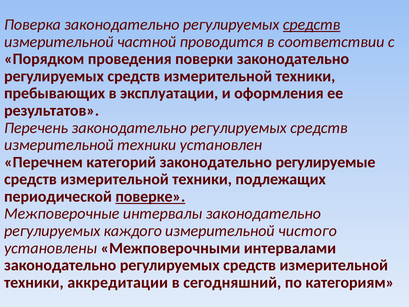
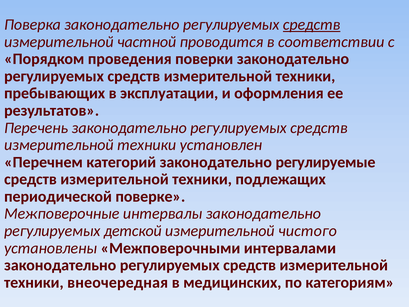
поверке underline: present -> none (150, 196)
каждого: каждого -> детской (133, 231)
аккредитации: аккредитации -> внеочередная (118, 282)
сегодняшний: сегодняшний -> медицинских (232, 282)
